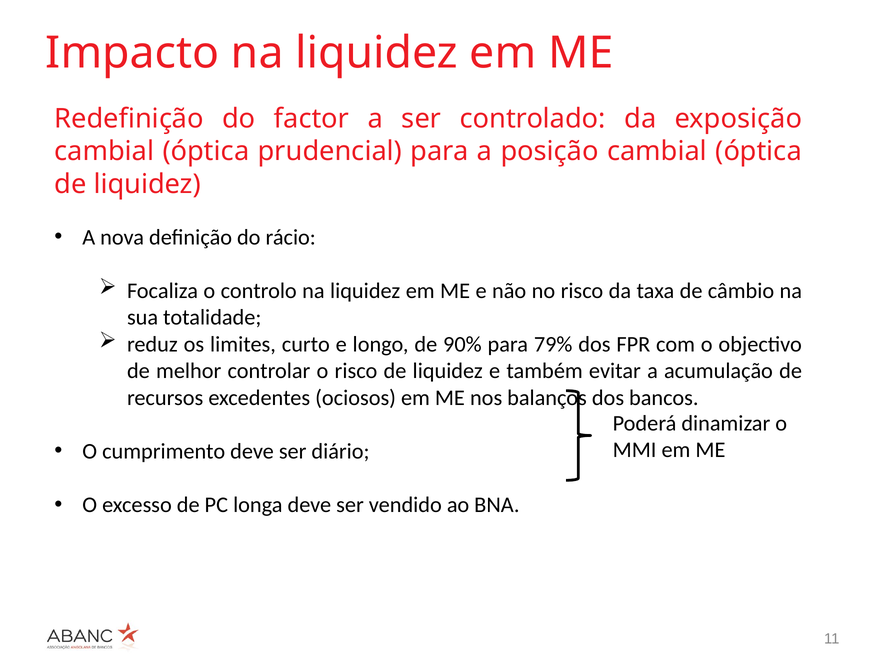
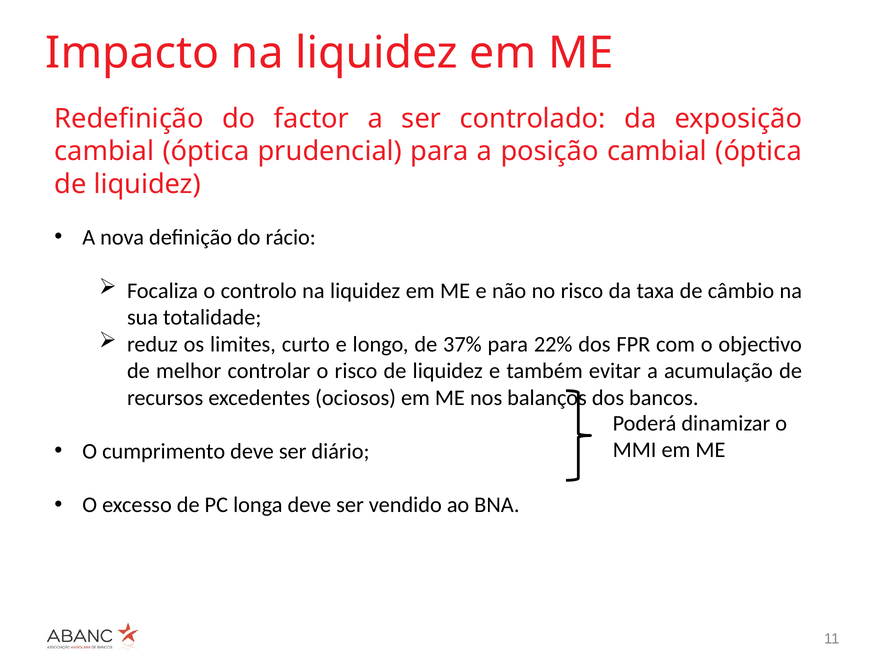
90%: 90% -> 37% (462, 345)
79%: 79% -> 22% (553, 345)
